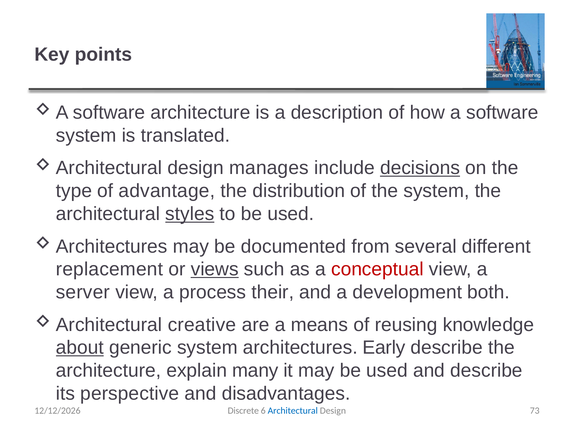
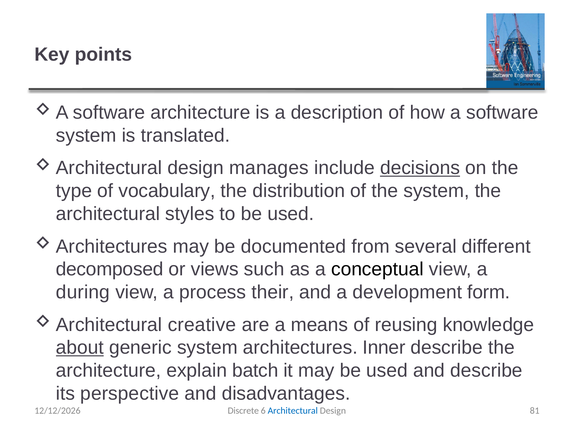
advantage: advantage -> vocabulary (167, 191)
styles underline: present -> none (190, 214)
replacement: replacement -> decomposed (110, 270)
views underline: present -> none (215, 270)
conceptual colour: red -> black (377, 270)
server: server -> during (83, 293)
both: both -> form (489, 293)
Early: Early -> Inner (384, 348)
many: many -> batch (255, 371)
73: 73 -> 81 (535, 411)
